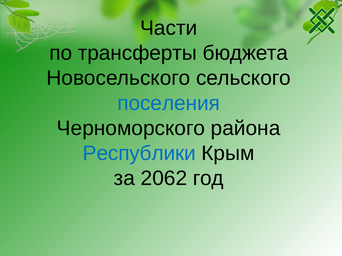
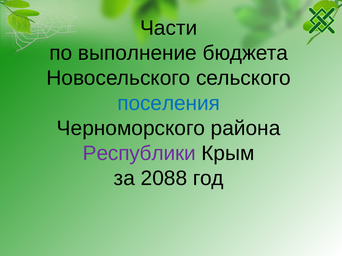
трансферты: трансферты -> выполнение (137, 53)
Республики colour: blue -> purple (139, 153)
2062: 2062 -> 2088 (164, 179)
